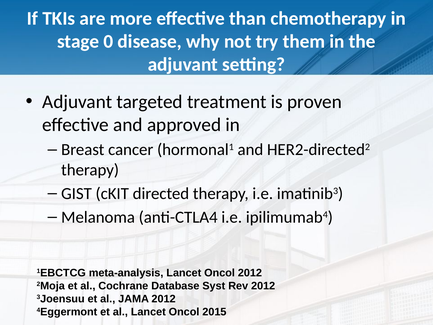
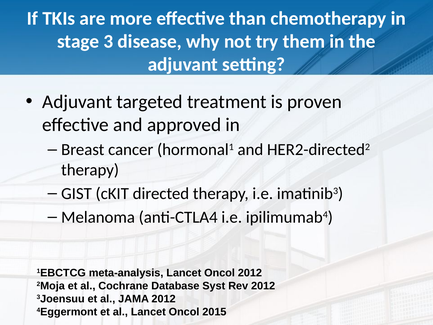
0: 0 -> 3 (108, 41)
